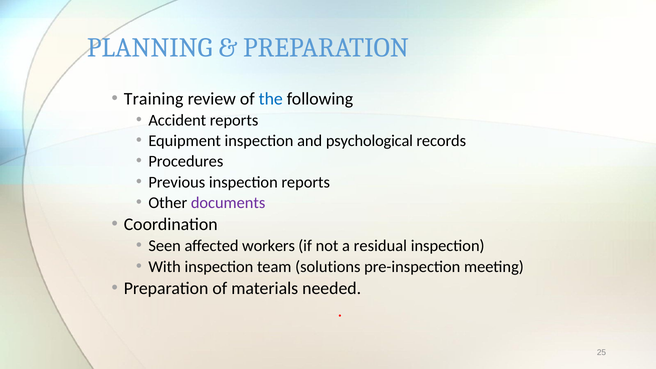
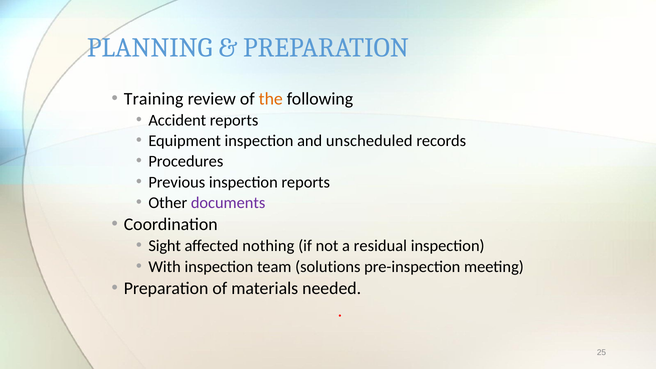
the colour: blue -> orange (271, 99)
psychological: psychological -> unscheduled (369, 141)
Seen: Seen -> Sight (165, 246)
workers: workers -> nothing (268, 246)
